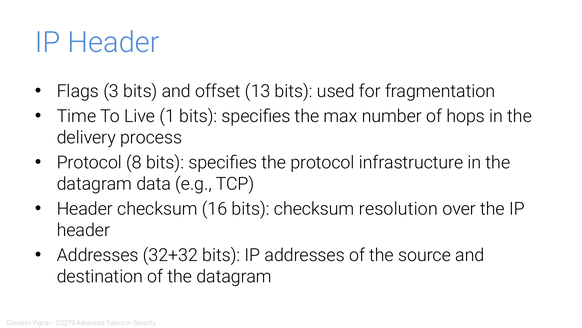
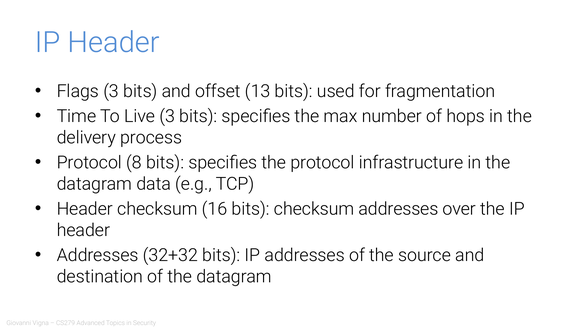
Live 1: 1 -> 3 (167, 116)
checksum resolution: resolution -> addresses (398, 209)
